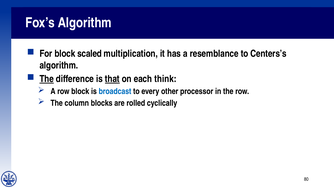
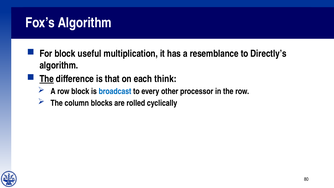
scaled: scaled -> useful (89, 54)
Centers’s: Centers’s -> Directly’s (268, 54)
that underline: present -> none (112, 79)
